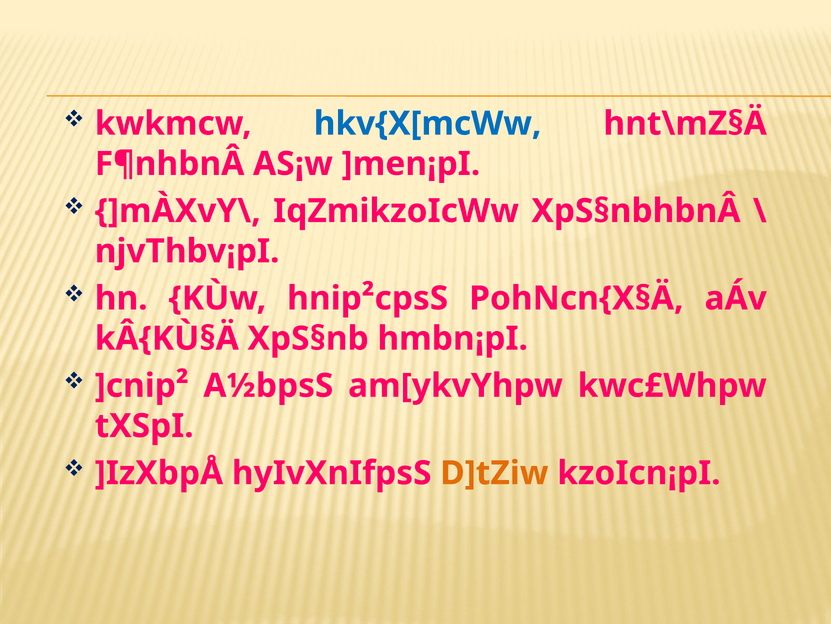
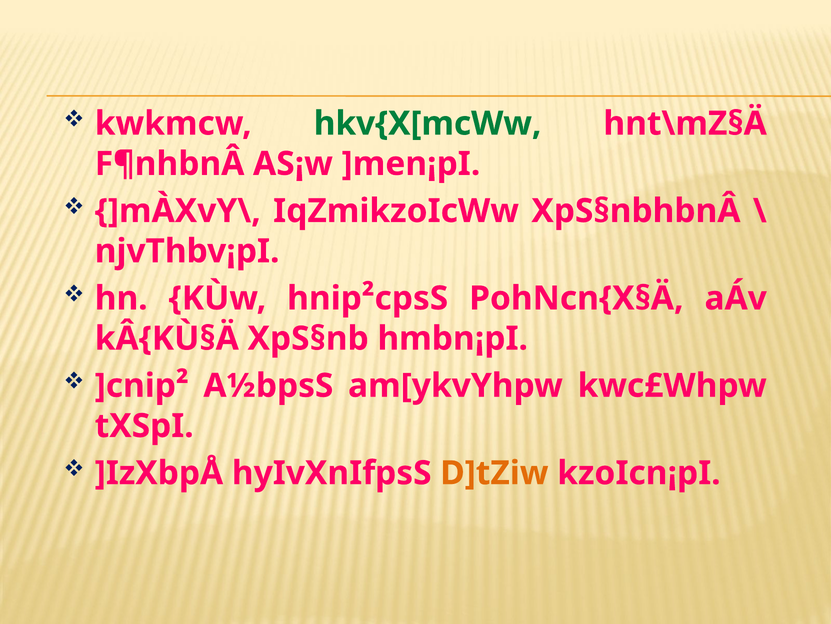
hkv{X[mcWw colour: blue -> green (428, 123)
